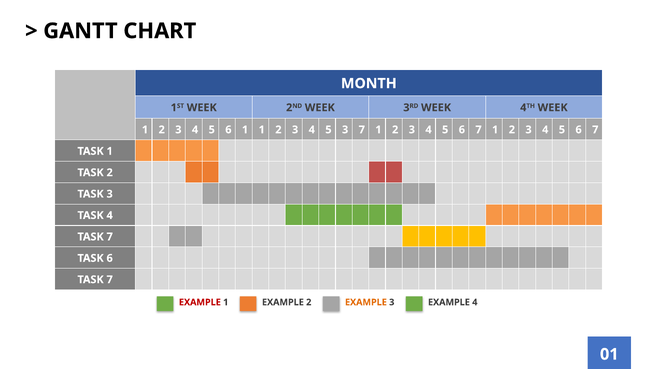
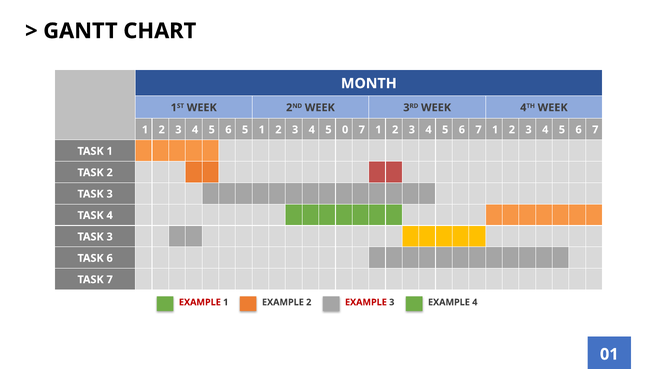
6 1: 1 -> 5 (245, 130)
5 3: 3 -> 0 (345, 130)
7: 7 -> 3 (110, 237)
EXAMPLE colour: orange -> red (366, 302)
